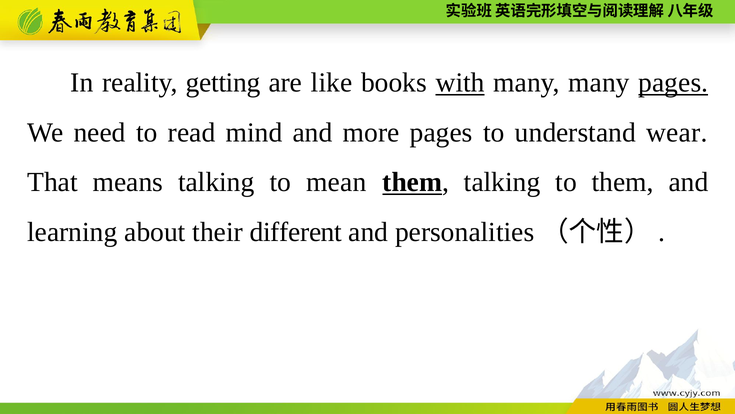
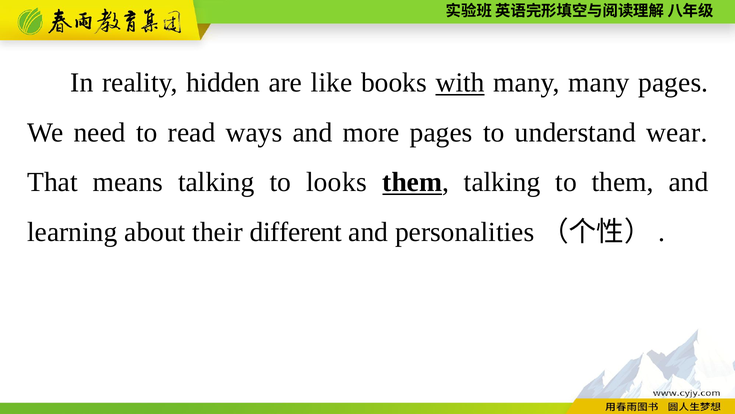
getting: getting -> hidden (223, 83)
pages underline: present -> none (673, 83)
mind: mind -> ways (254, 132)
mean: mean -> looks (336, 182)
